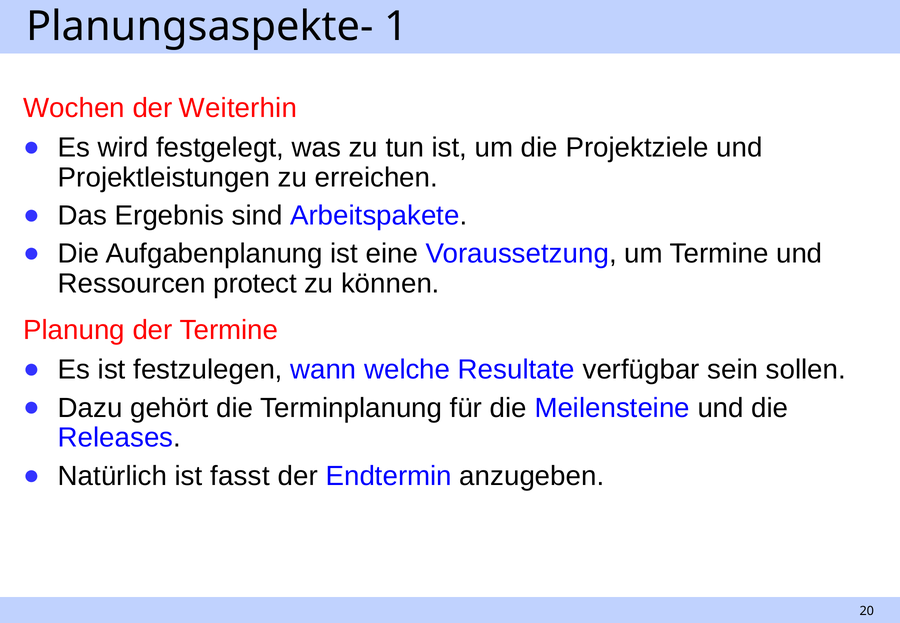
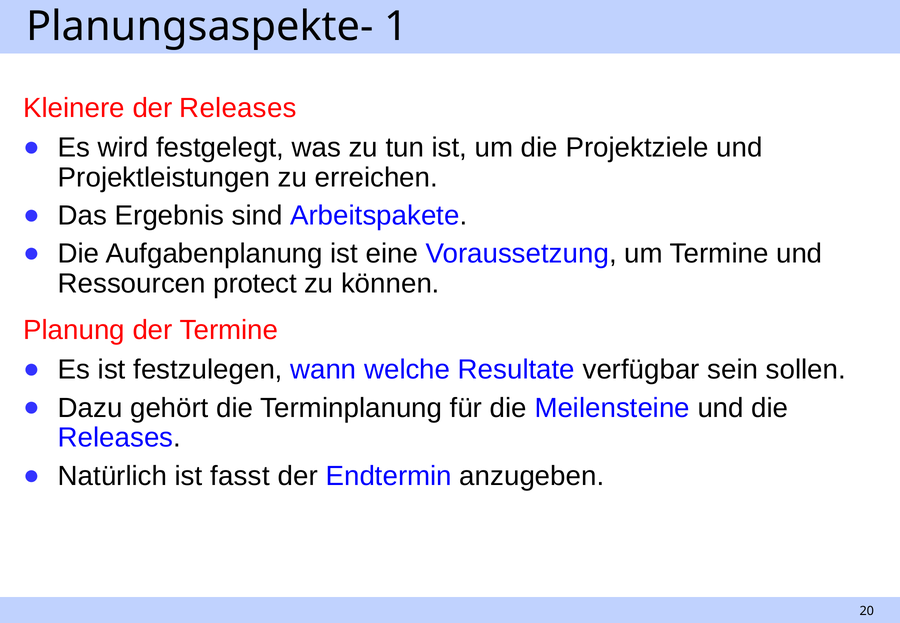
Wochen: Wochen -> Kleinere (74, 108)
der Weiterhin: Weiterhin -> Releases (238, 108)
